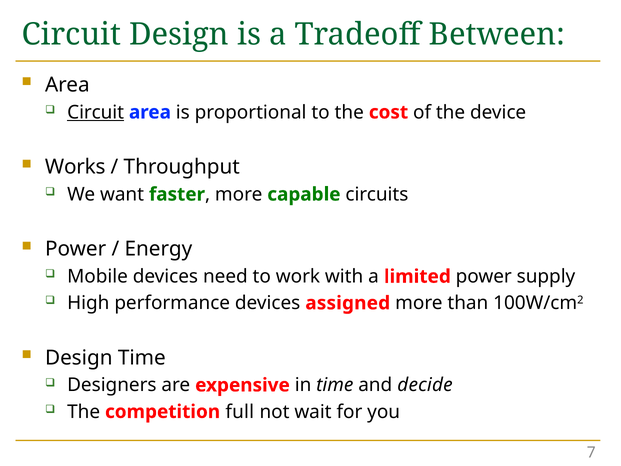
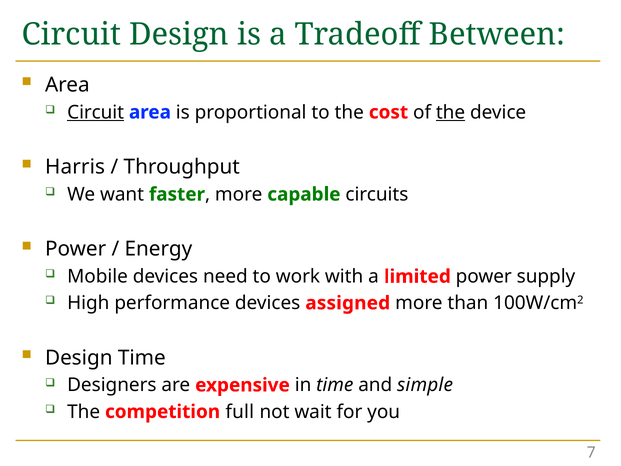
the underline: none -> present (451, 112)
Works: Works -> Harris (75, 167)
decide: decide -> simple (425, 385)
